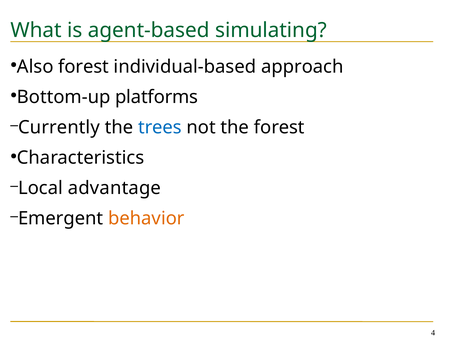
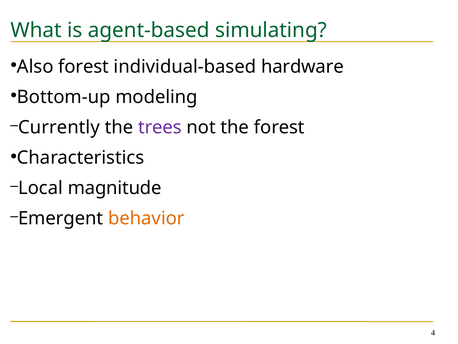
approach: approach -> hardware (302, 66)
platforms: platforms -> modeling (157, 97)
trees colour: blue -> purple (160, 127)
advantage: advantage -> magnitude (115, 188)
